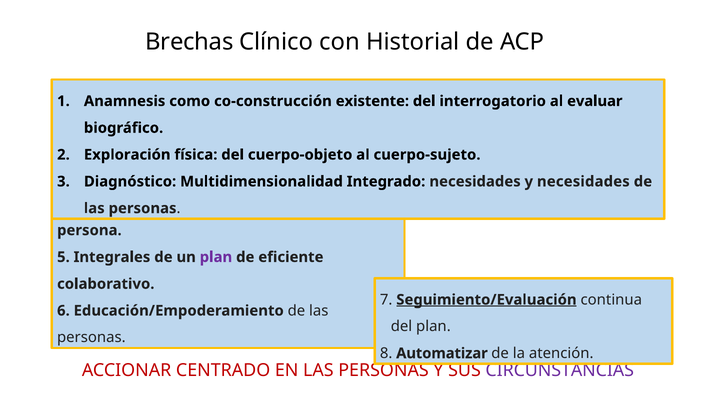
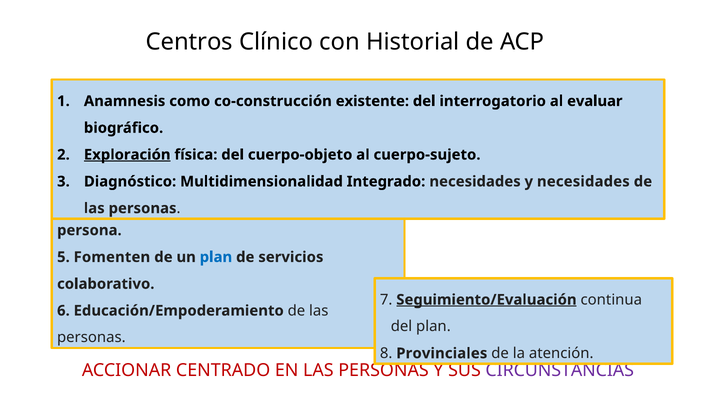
Brechas: Brechas -> Centros (189, 42)
Exploración underline: none -> present (127, 155)
Integrales: Integrales -> Fomenten (112, 257)
plan colour: purple -> blue (216, 257)
eficiente: eficiente -> servicios (291, 257)
Automatizar: Automatizar -> Provinciales (442, 353)
